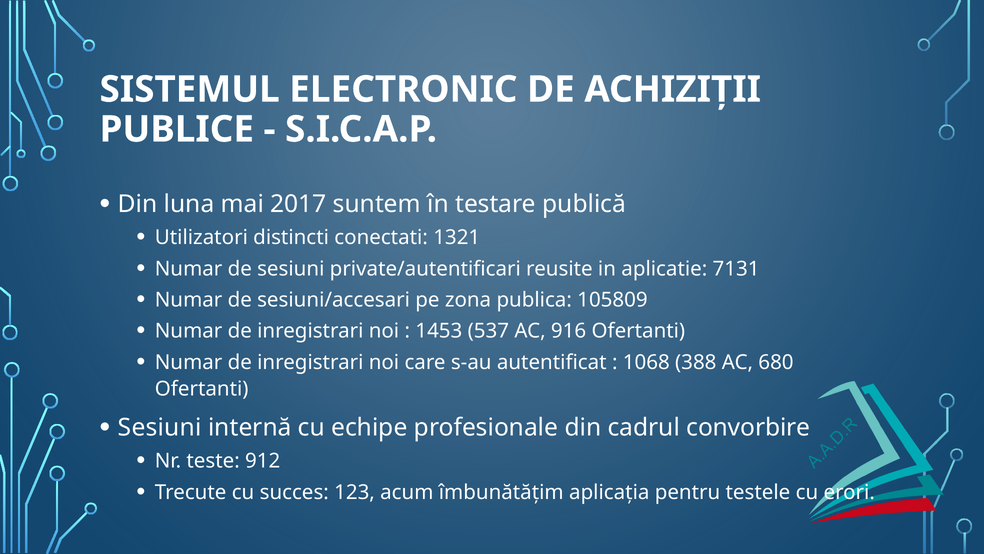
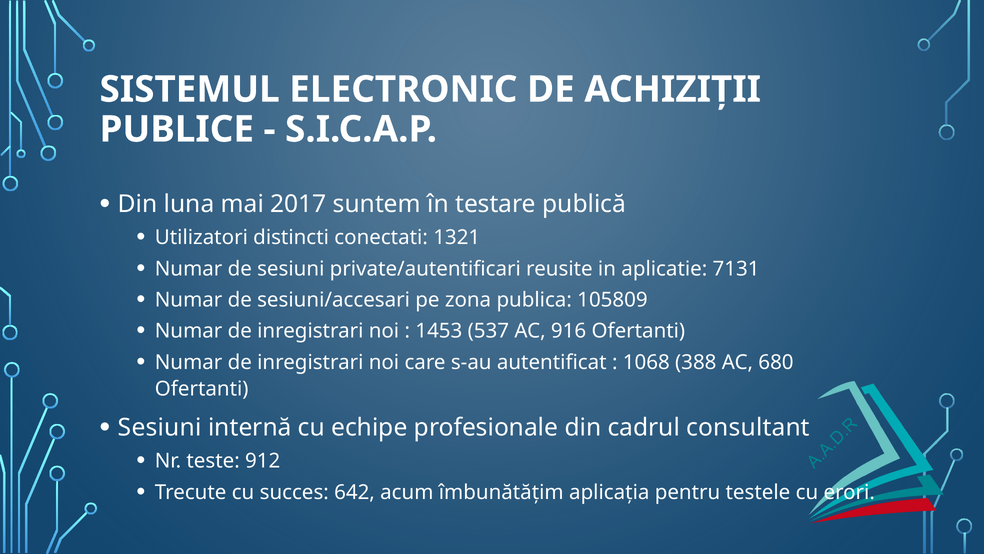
convorbire: convorbire -> consultant (748, 427)
123: 123 -> 642 (355, 492)
